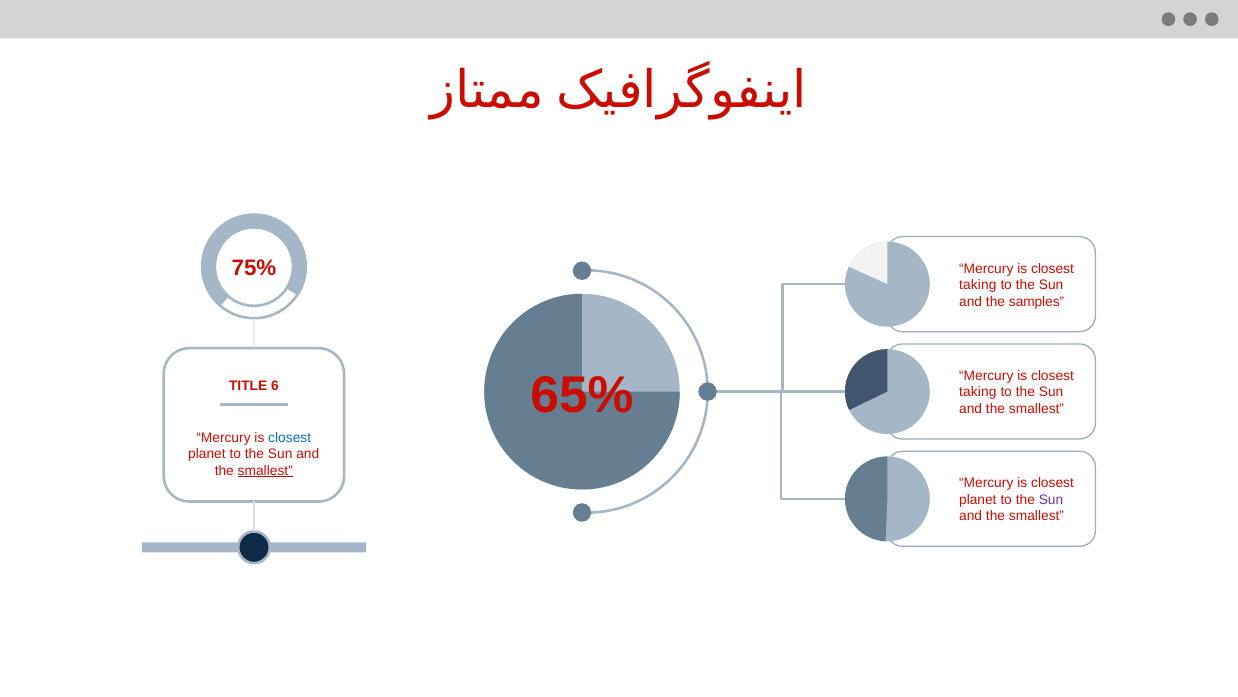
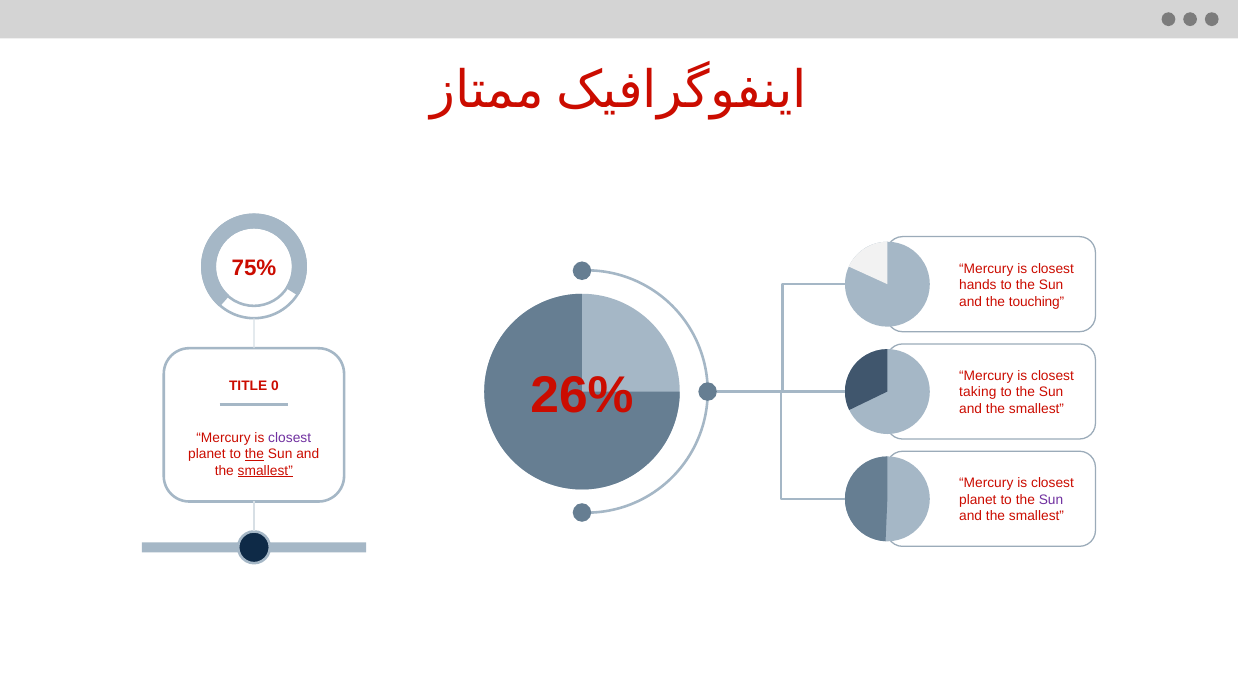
taking: taking -> hands (978, 285)
samples: samples -> touching (1037, 301)
65%: 65% -> 26% (582, 395)
6: 6 -> 0 (275, 386)
closest colour: blue -> purple (290, 437)
the underline: none -> present (254, 454)
